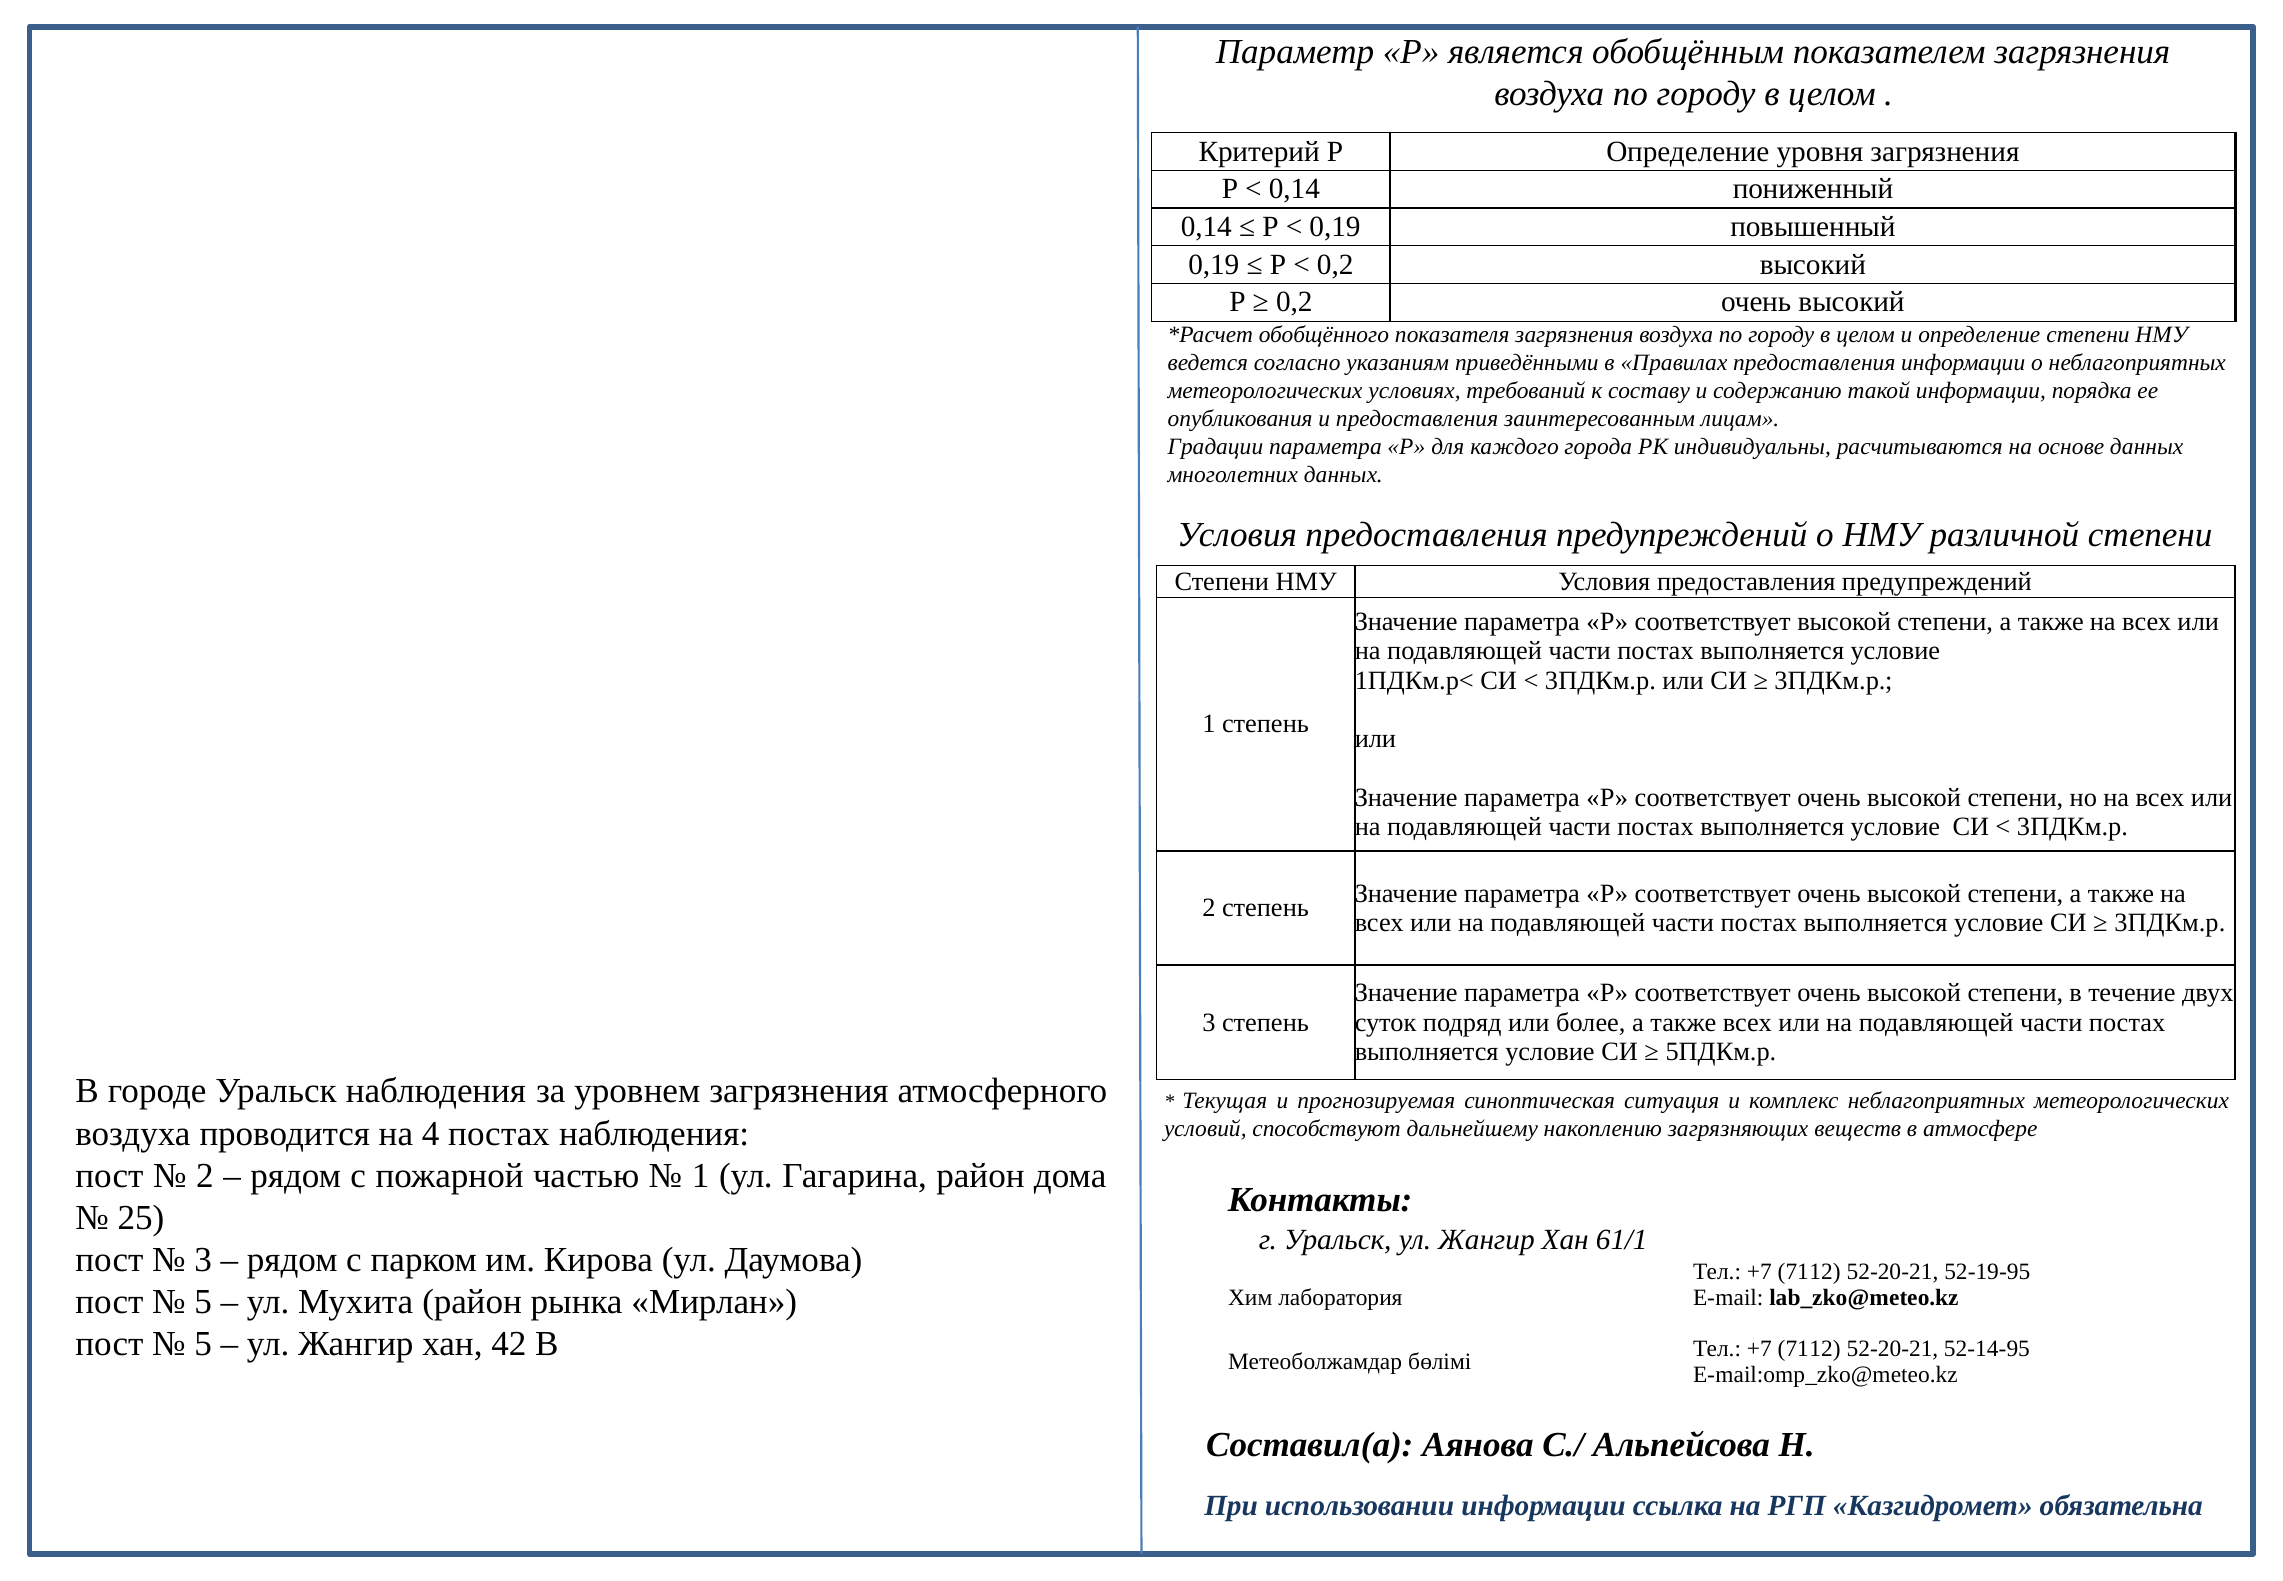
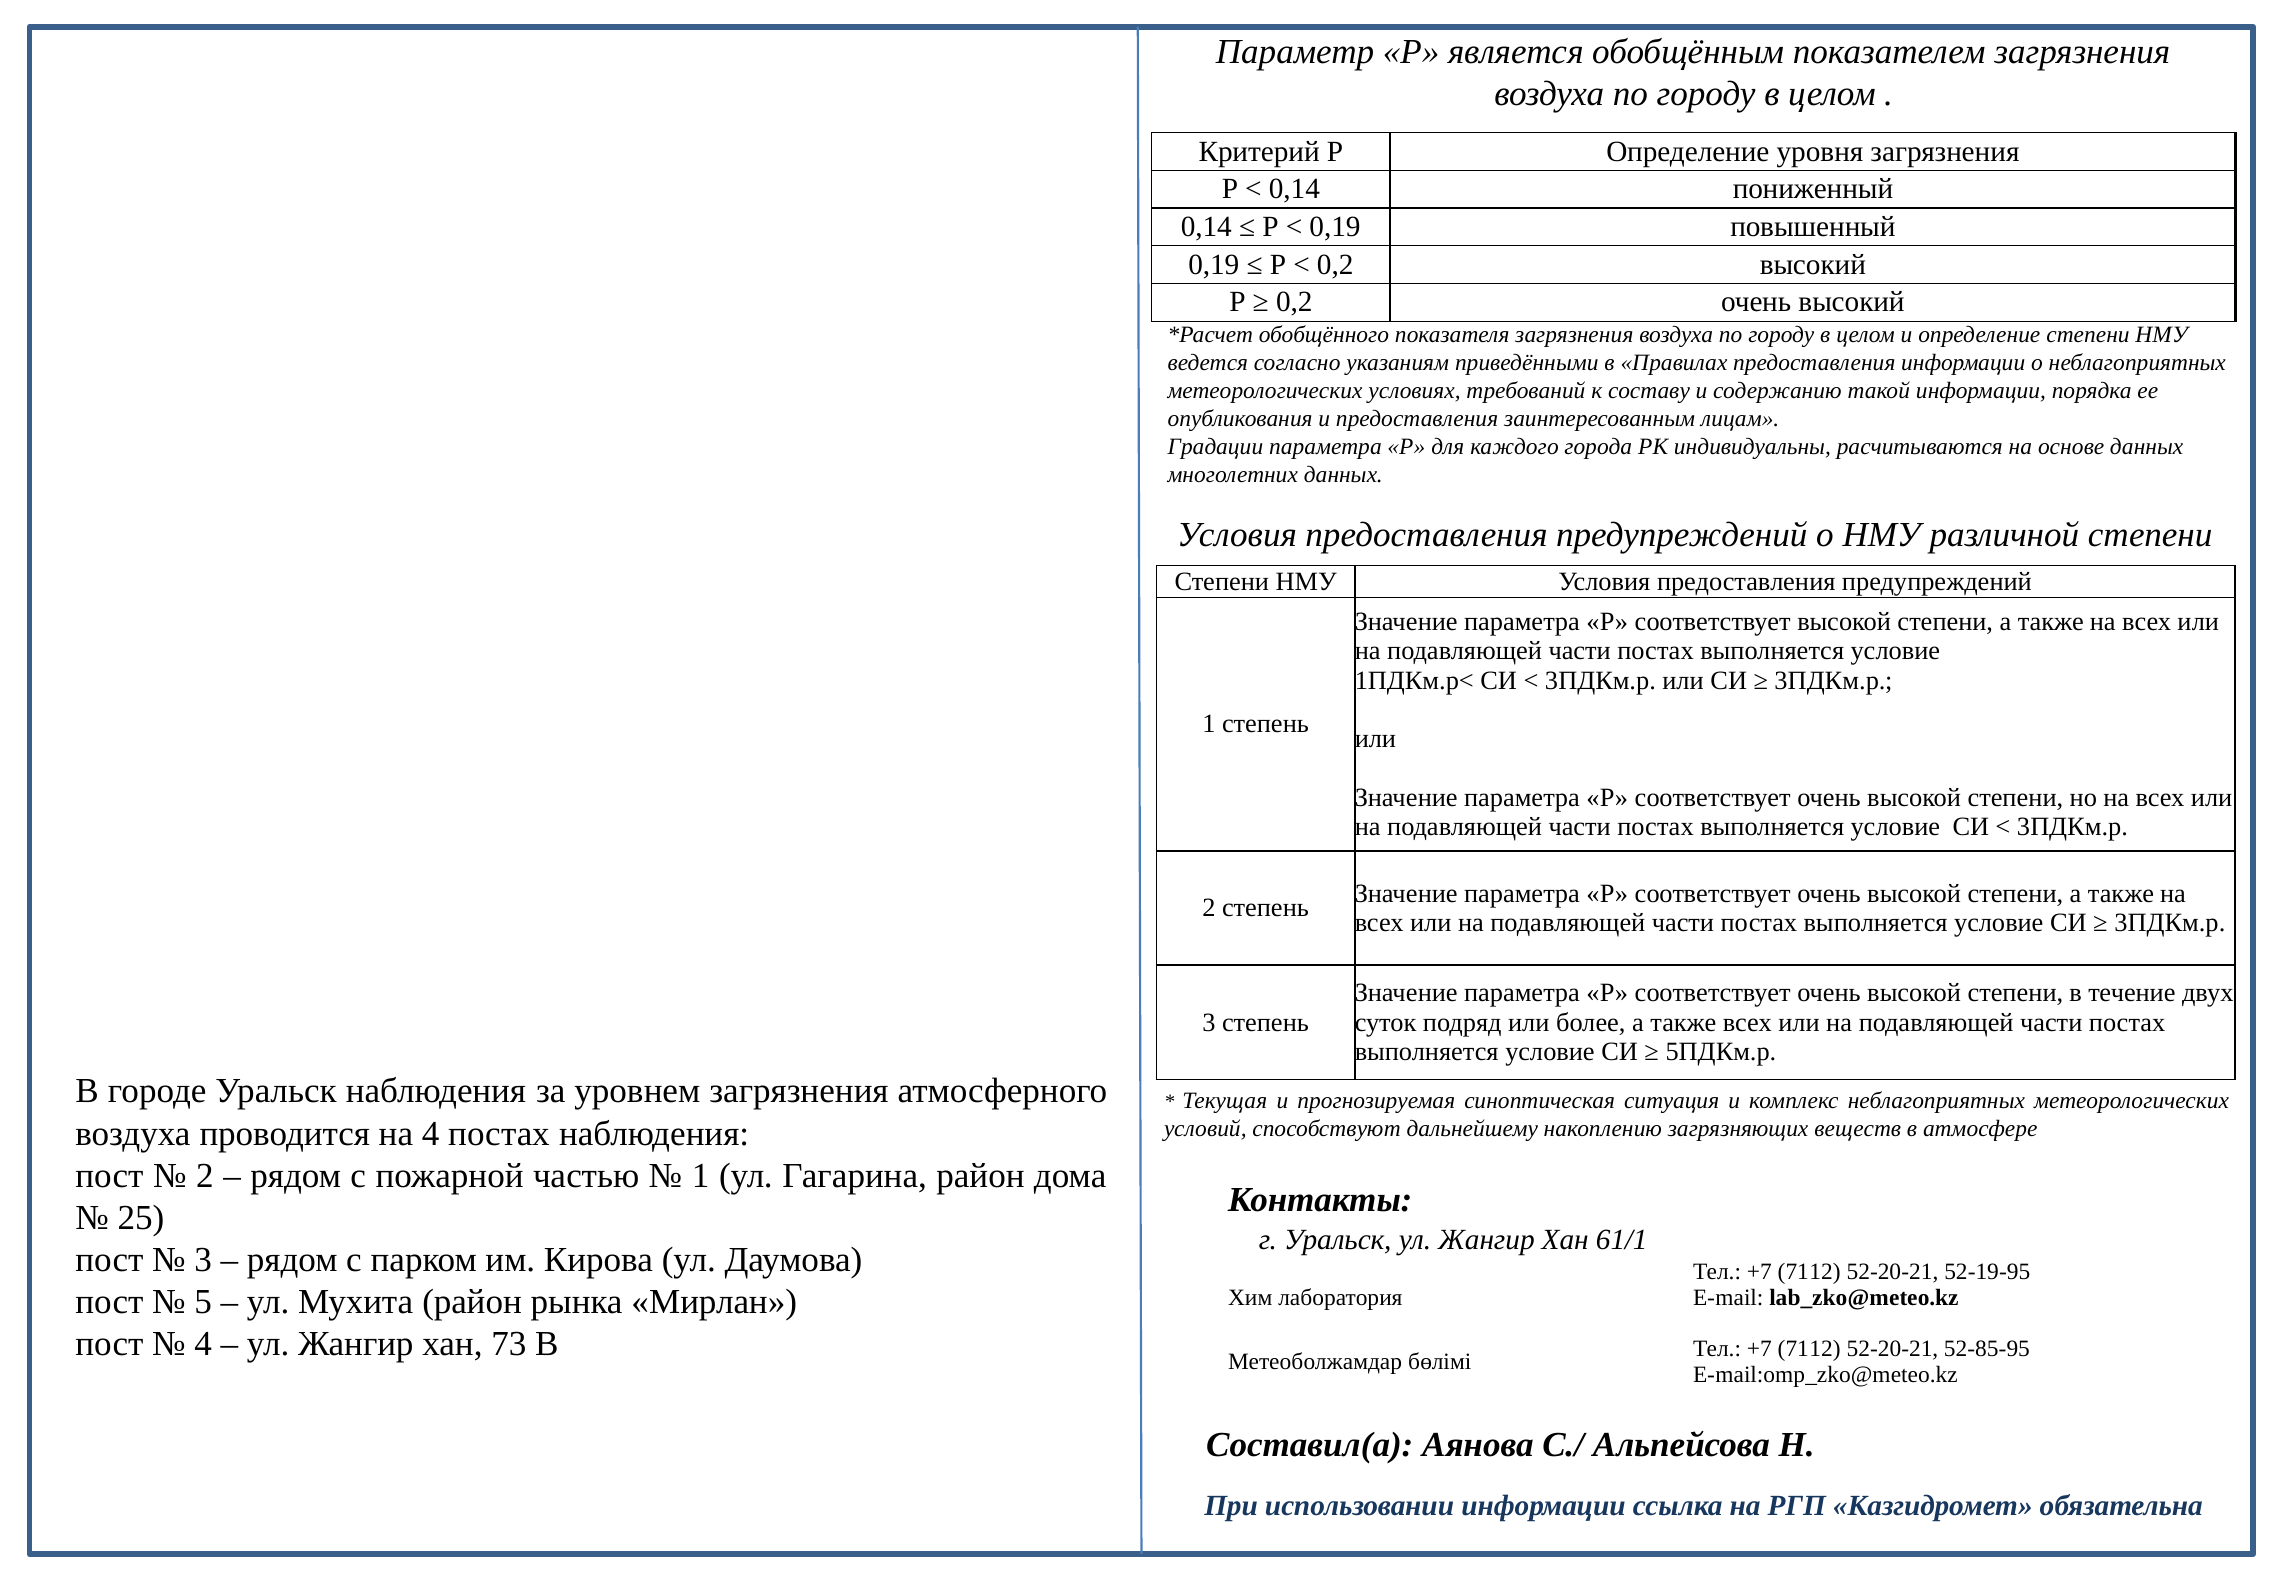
5: 5 -> 4 (203, 1344)
42: 42 -> 73 (509, 1344)
52-14-95: 52-14-95 -> 52-85-95 (1987, 1349)
